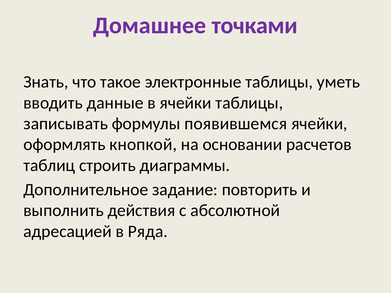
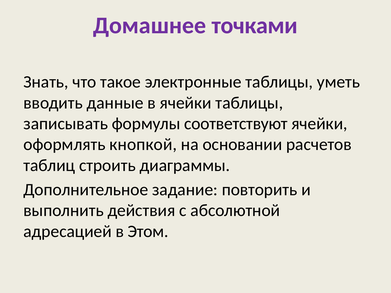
появившемся: появившемся -> соответствуют (236, 124)
Ряда: Ряда -> Этом (148, 232)
